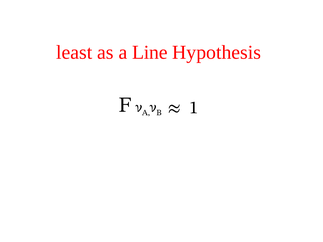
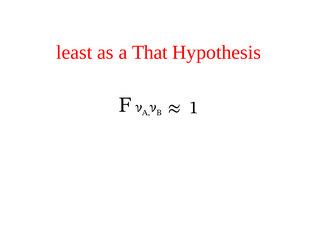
Line: Line -> That (150, 53)
